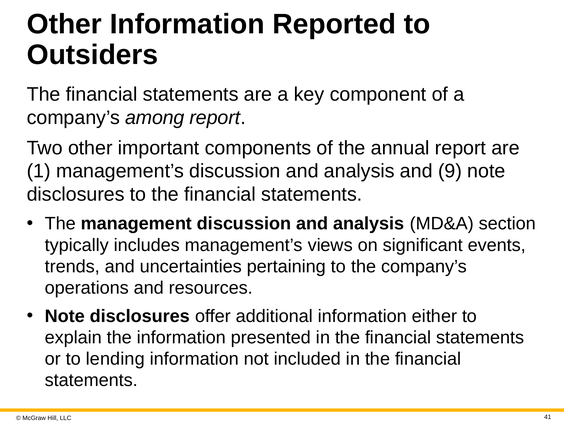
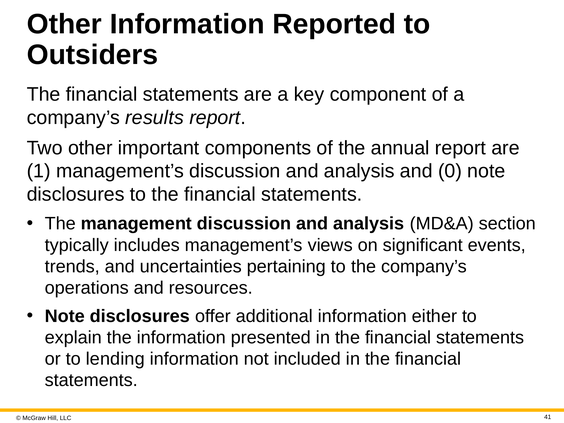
among: among -> results (155, 118)
9: 9 -> 0 (450, 171)
